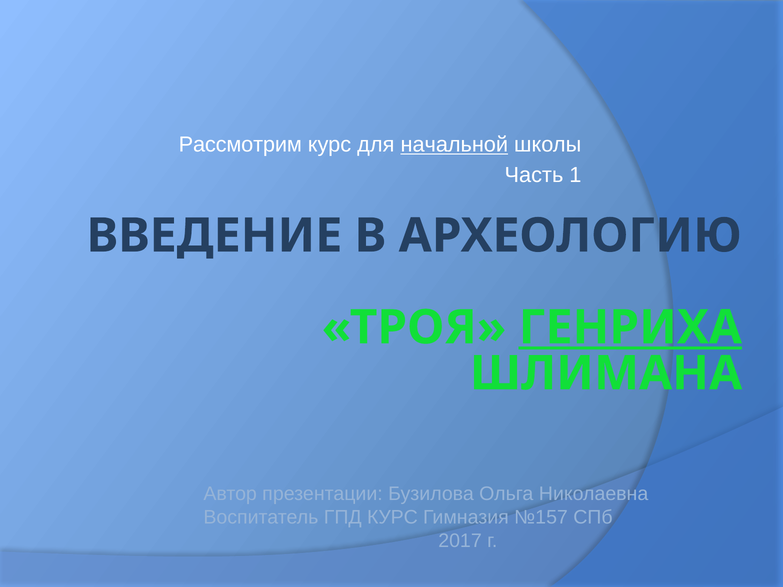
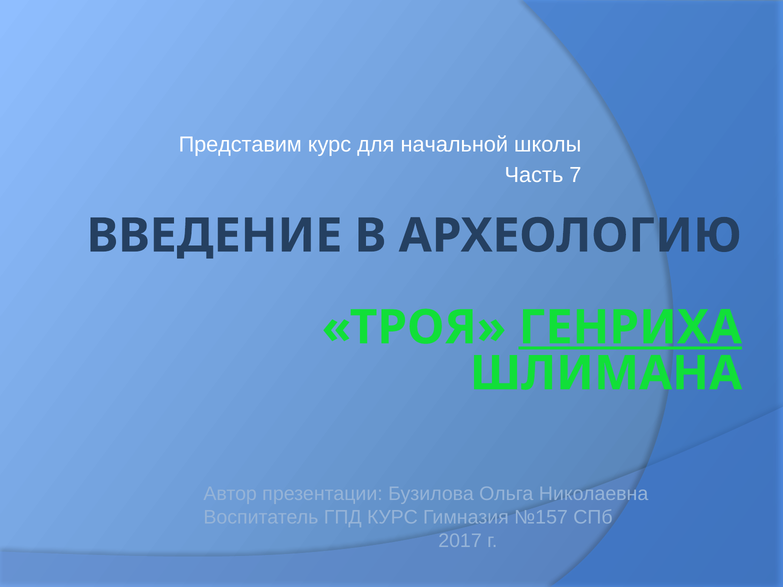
Рассмотрим: Рассмотрим -> Представим (240, 145)
начальной underline: present -> none (454, 145)
1: 1 -> 7 (575, 175)
